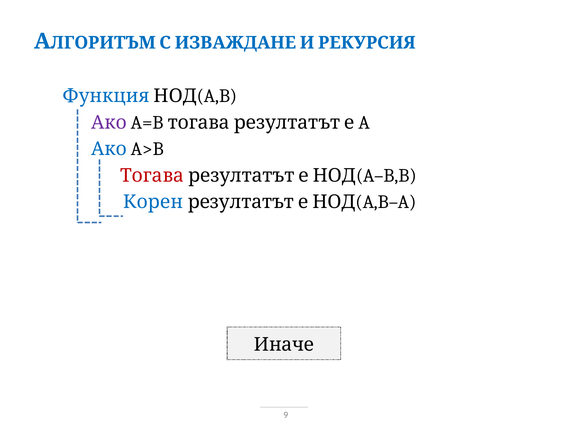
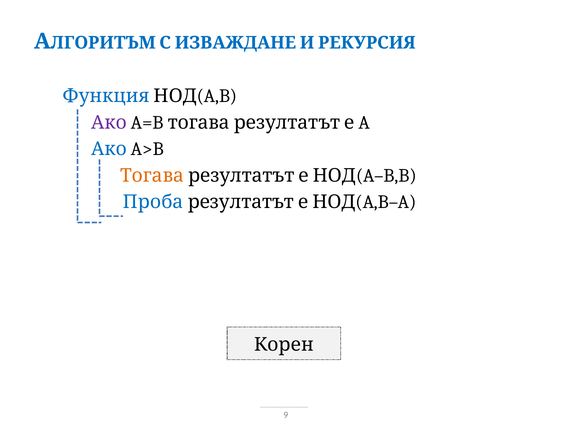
Тогава colour: red -> orange (152, 175)
Корен: Корен -> Проба (153, 202)
Иначе: Иначе -> Корен (284, 345)
